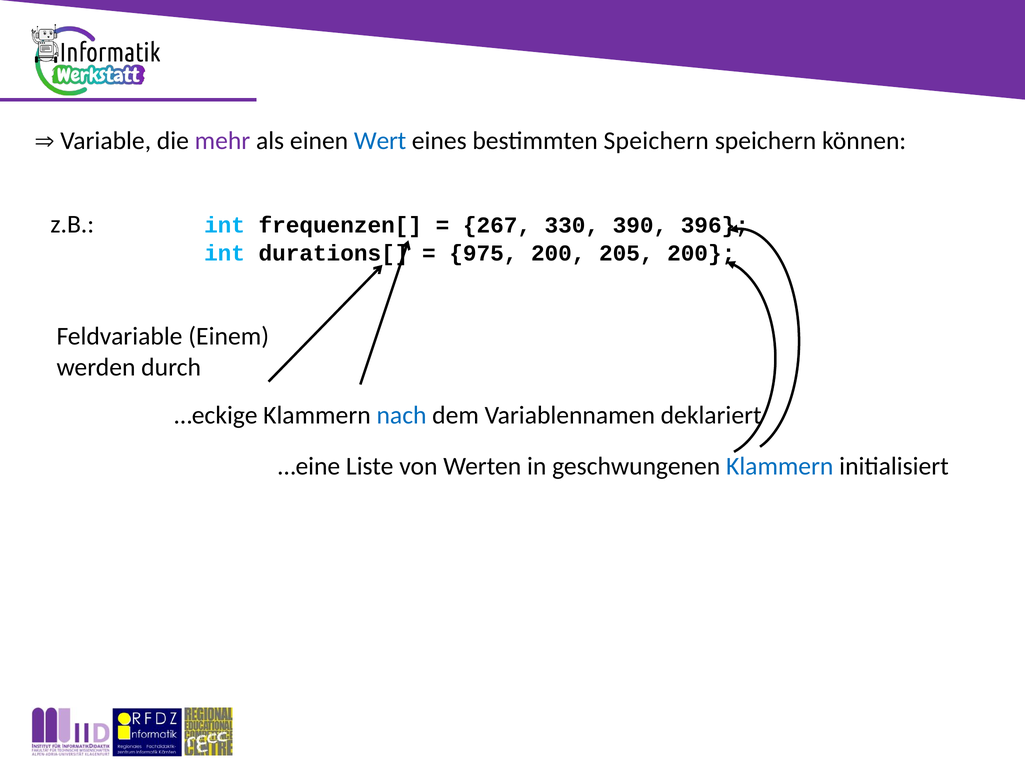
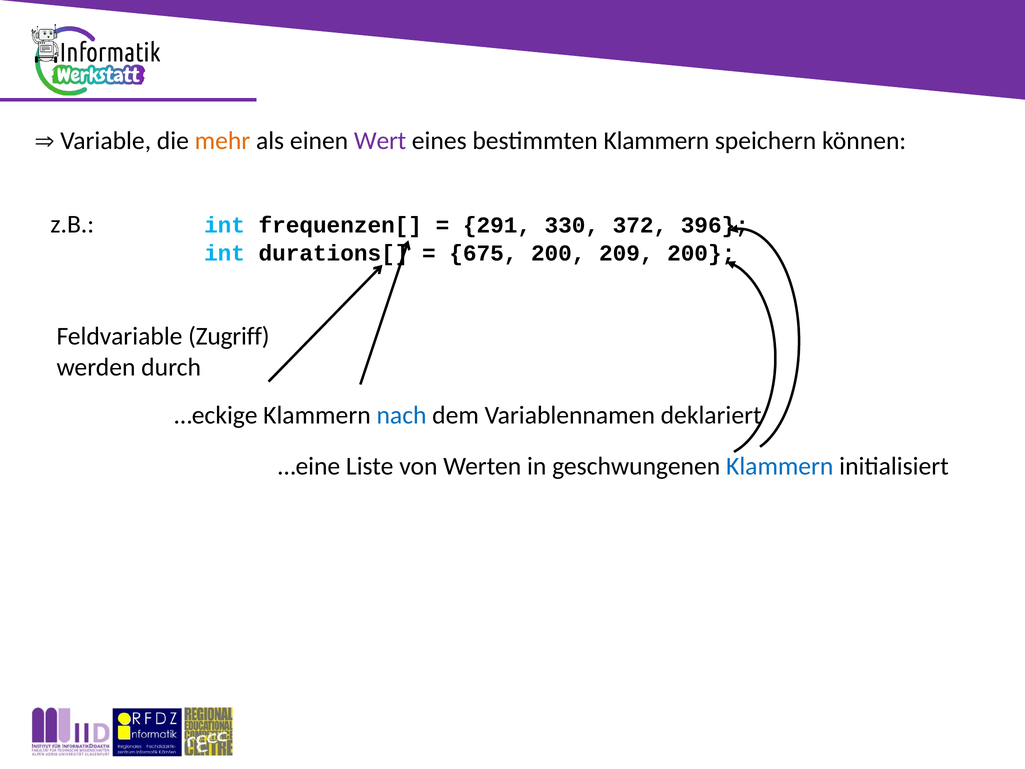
mehr colour: purple -> orange (223, 141)
Wert colour: blue -> purple (380, 141)
bestimmten Speichern: Speichern -> Klammern (656, 141)
267: 267 -> 291 (497, 225)
390: 390 -> 372 (640, 225)
975: 975 -> 675 (483, 253)
205: 205 -> 209 (626, 253)
Einem: Einem -> Zugriff (229, 336)
